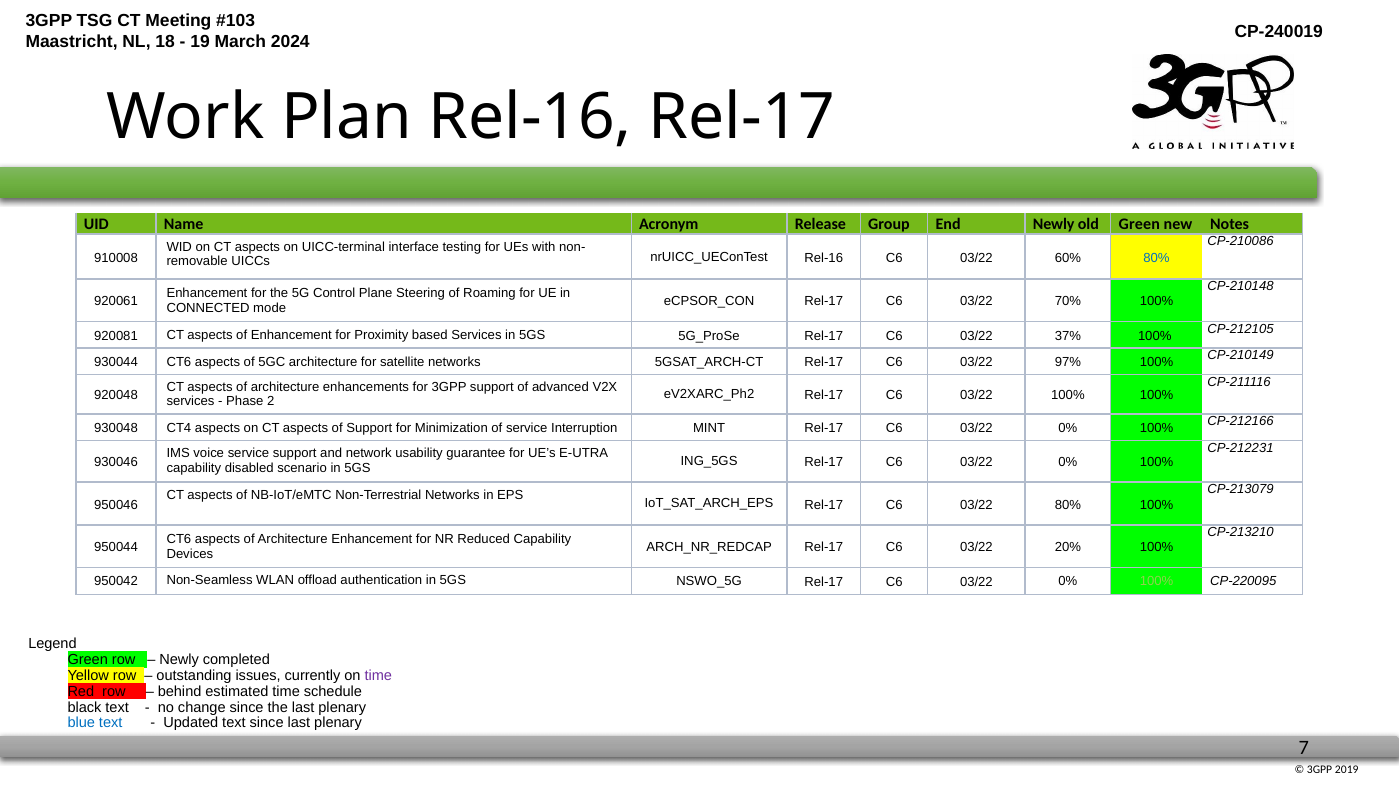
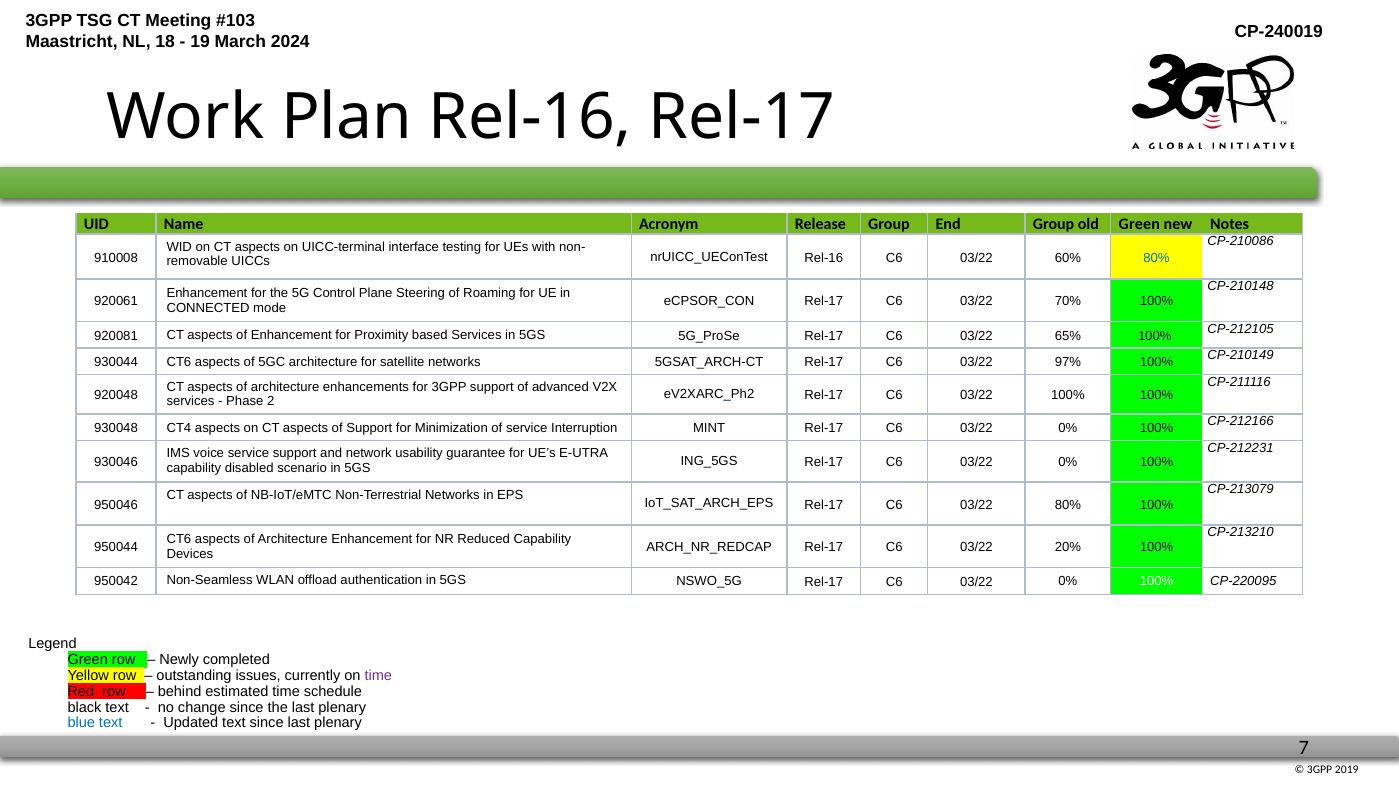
End Newly: Newly -> Group (1054, 224)
37%: 37% -> 65% (1068, 336)
100% colour: light green -> white (1157, 582)
